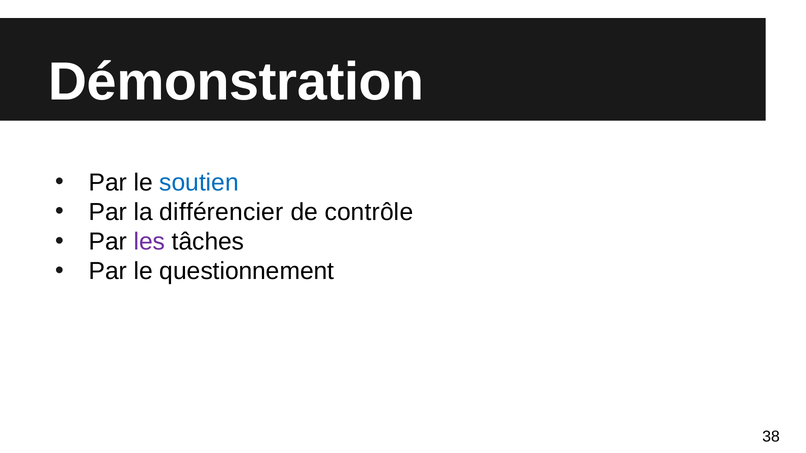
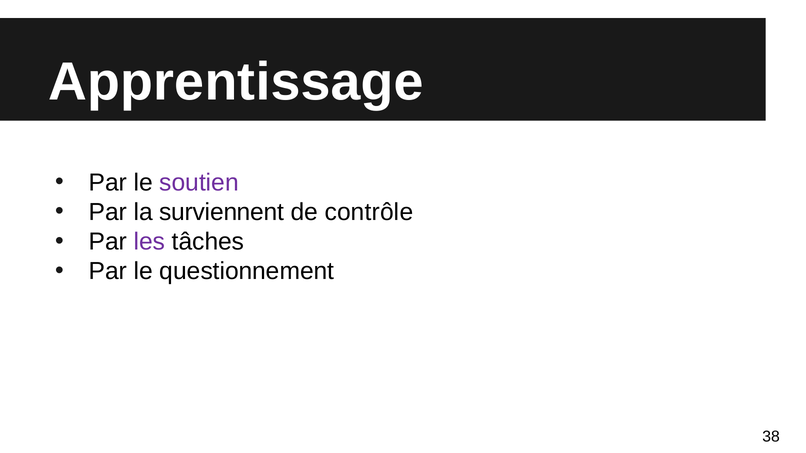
Démonstration: Démonstration -> Apprentissage (236, 82)
soutien colour: blue -> purple (199, 183)
différencier: différencier -> surviennent (222, 212)
